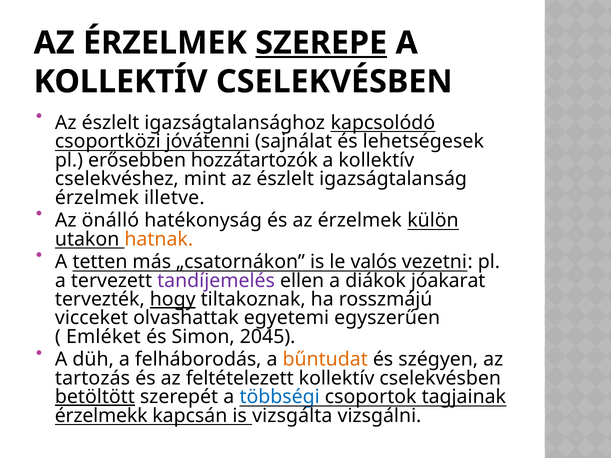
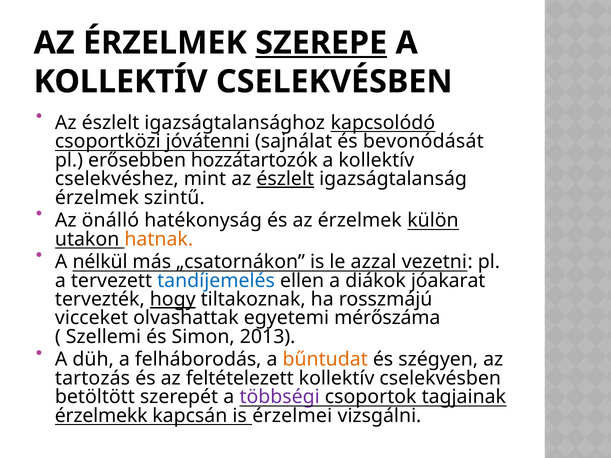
lehetségesek: lehetségesek -> bevonódását (423, 142)
észlelt underline: none -> present (285, 179)
illetve: illetve -> szintű (174, 198)
tetten: tetten -> nélkül (100, 262)
valós: valós -> azzal (374, 262)
tandíjemelés colour: purple -> blue (216, 281)
egyszerűen: egyszerűen -> mérőszáma (387, 318)
Emléket: Emléket -> Szellemi (103, 337)
2045: 2045 -> 2013 (268, 337)
betöltött underline: present -> none (95, 397)
többségi colour: blue -> purple (280, 397)
vizsgálta: vizsgálta -> érzelmei (292, 416)
